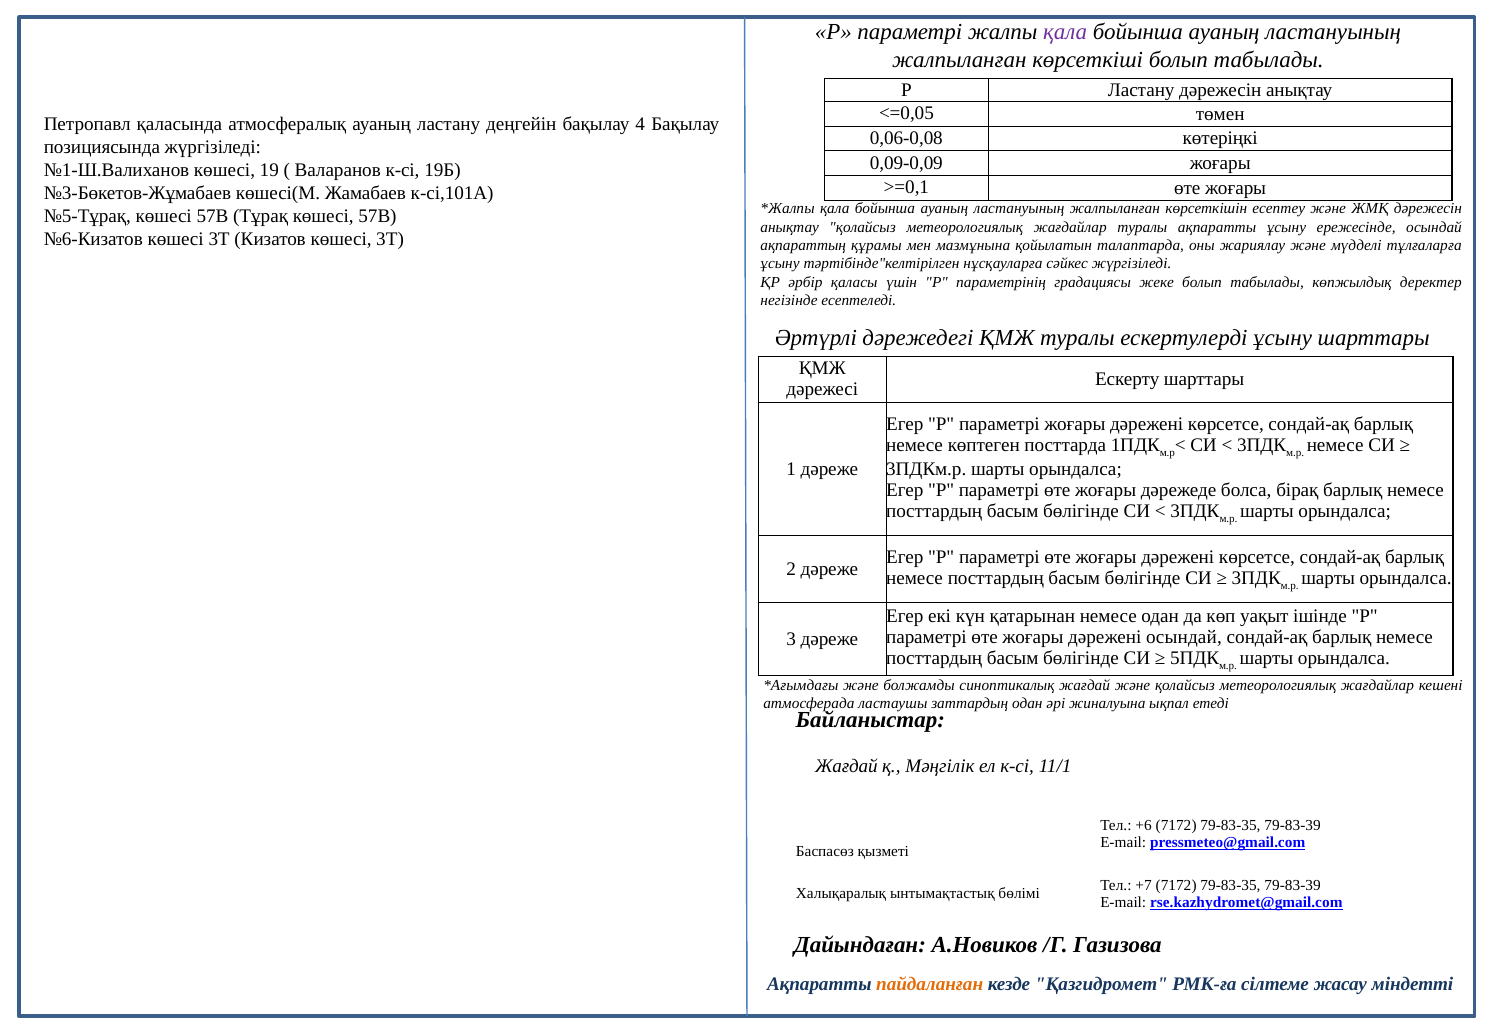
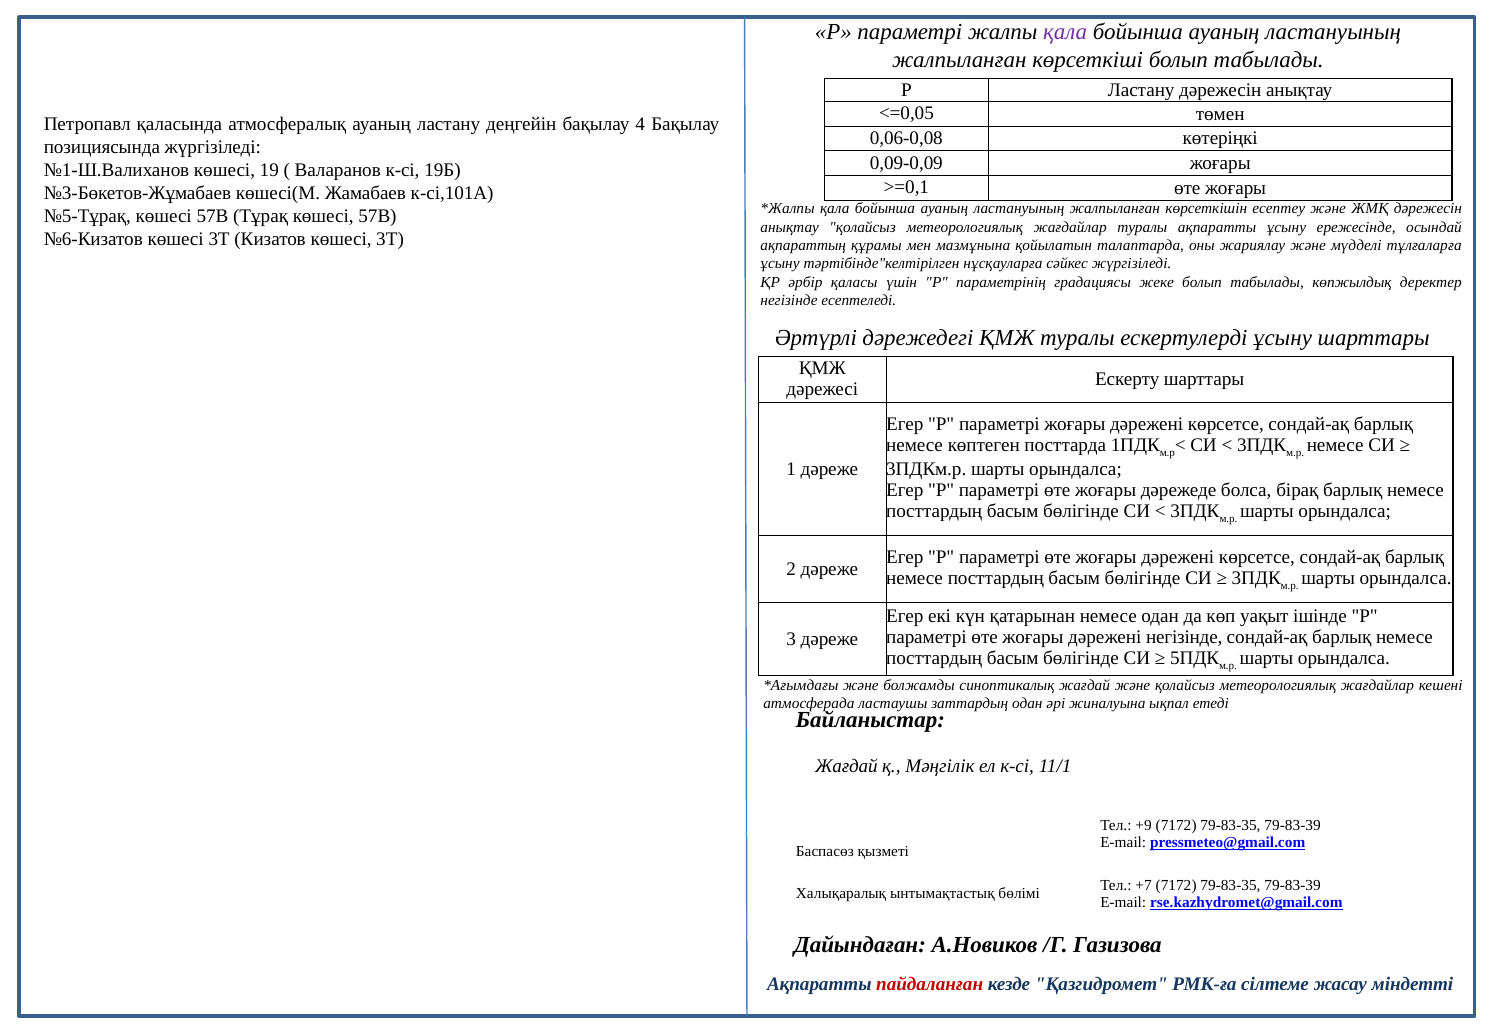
дәрежені осындай: осындай -> негізінде (1184, 638)
+6: +6 -> +9 (1144, 826)
пайдаланған colour: orange -> red (930, 985)
